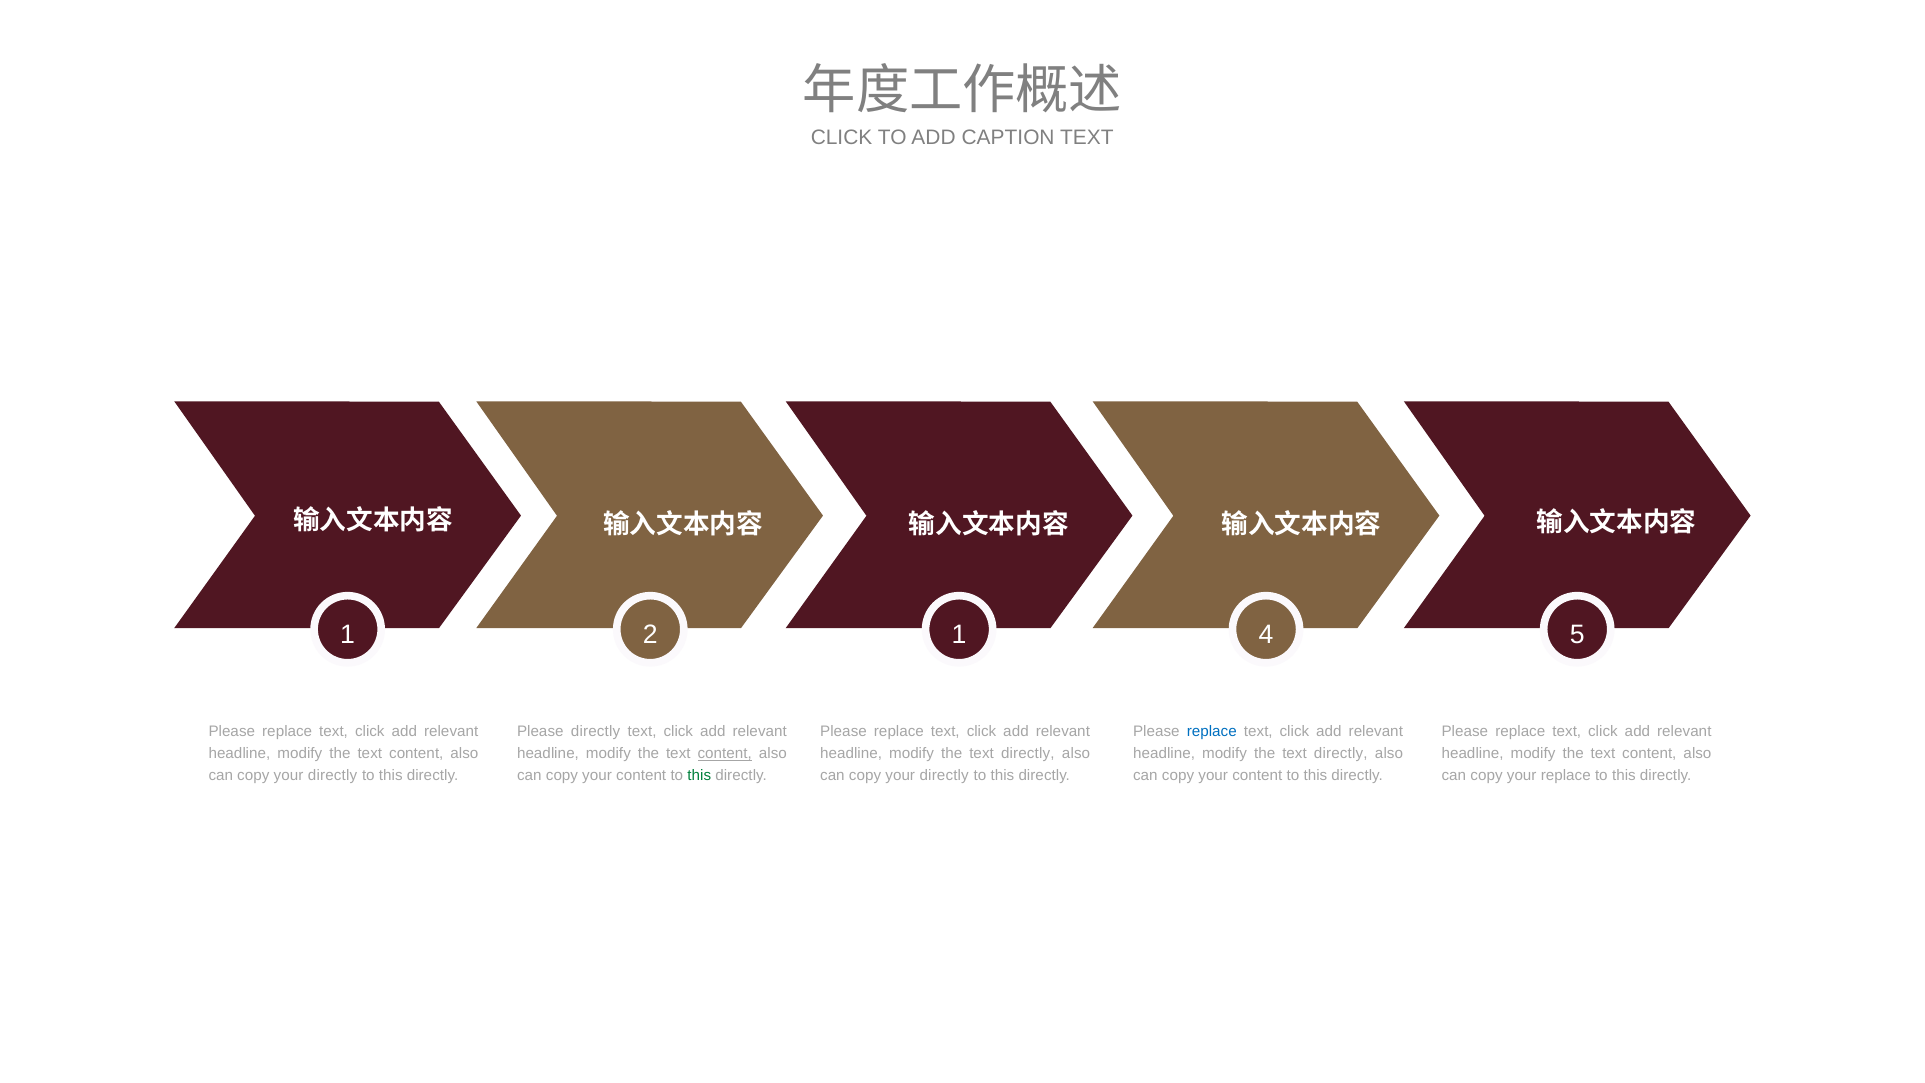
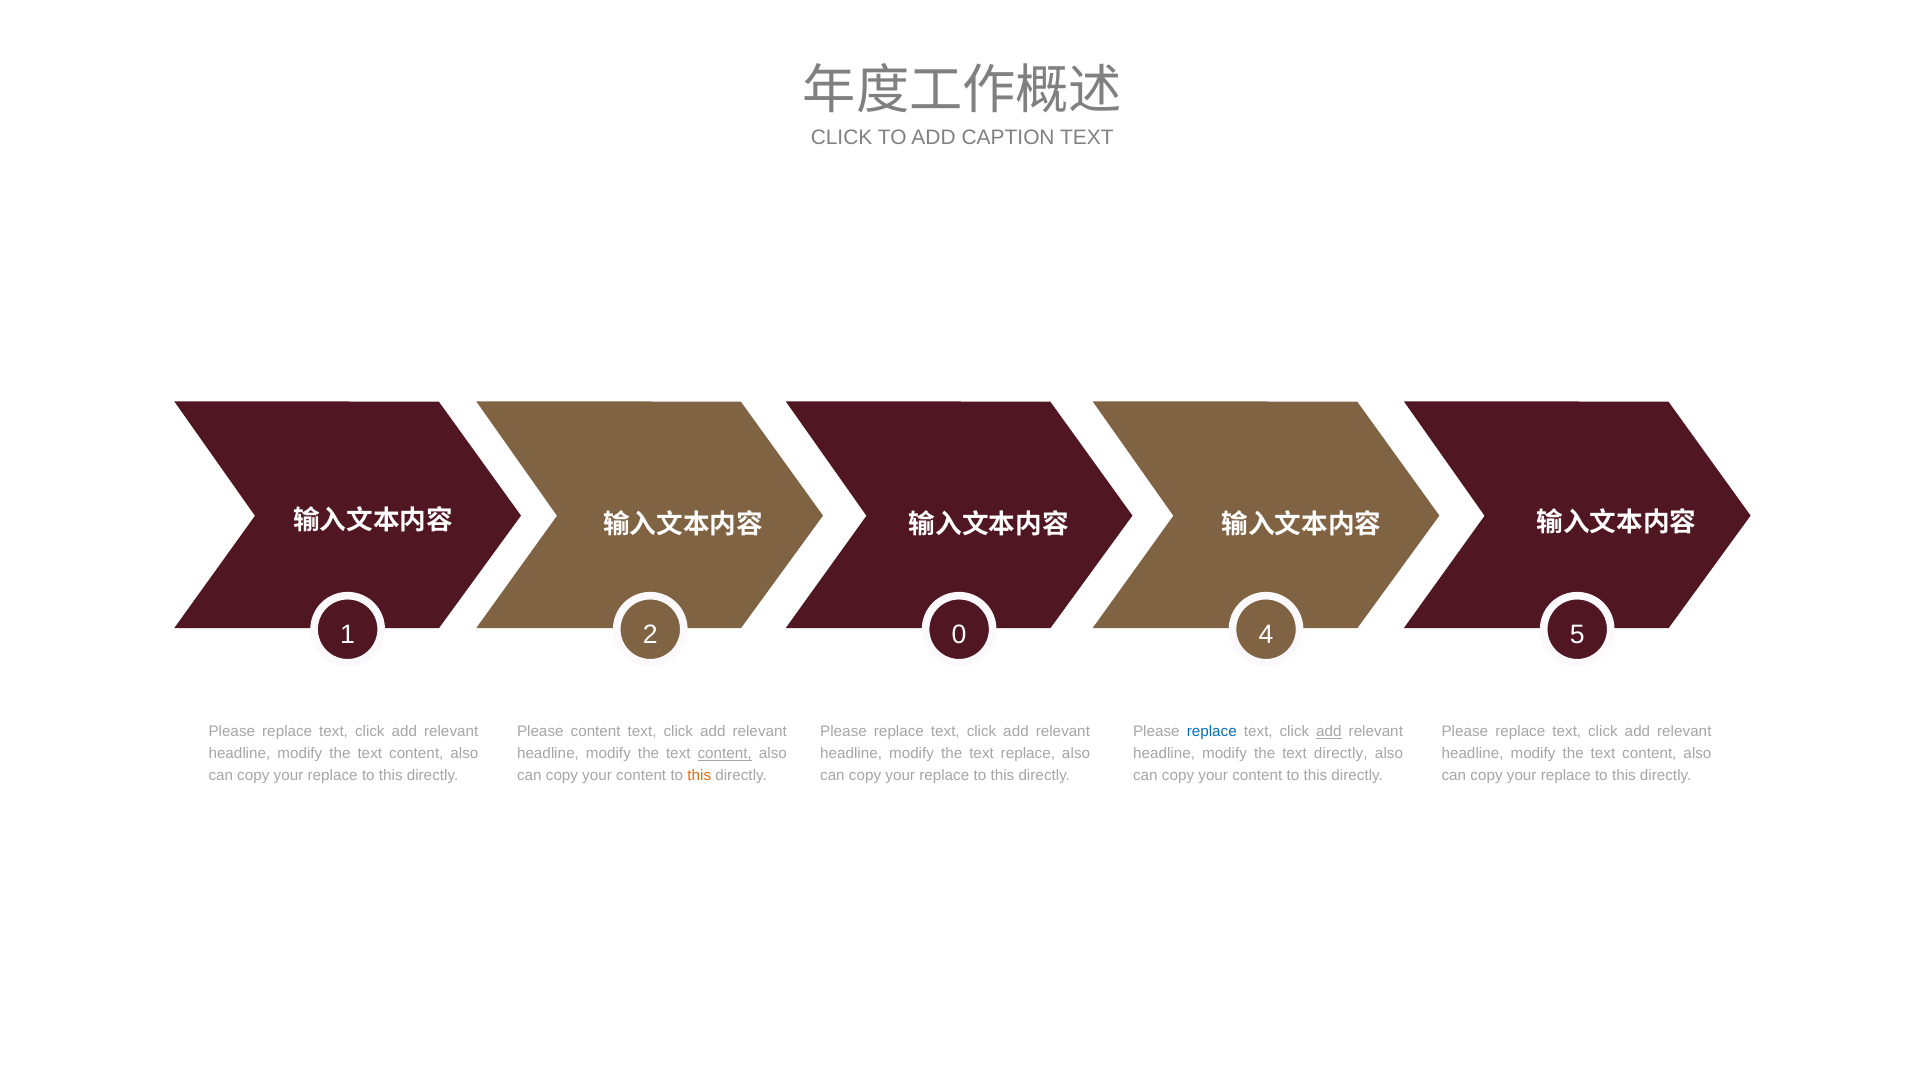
2 1: 1 -> 0 (959, 634)
Please directly: directly -> content (596, 731)
add underline: none -> present (1329, 731)
directly: directly -> replace (1028, 753)
directly: directly -> replace (333, 775)
this colour: green -> orange (699, 775)
directly: directly -> replace (944, 775)
